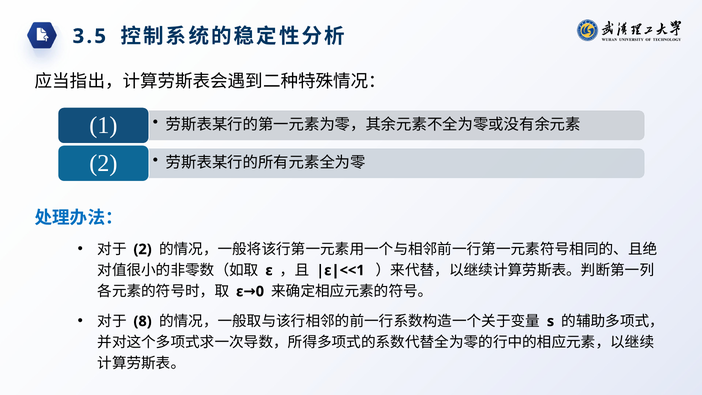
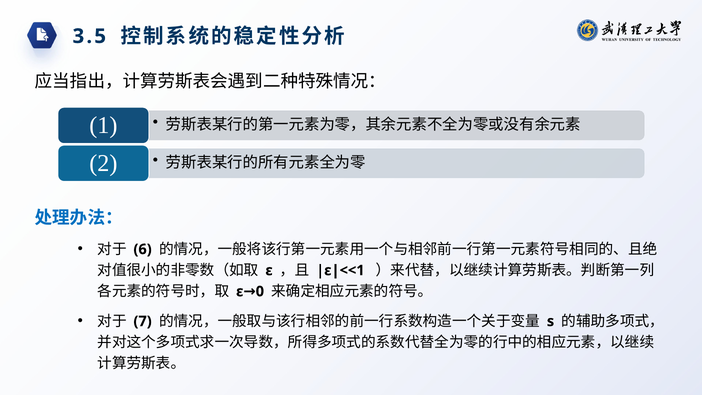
2: 2 -> 6 (143, 249)
8: 8 -> 7 (143, 321)
